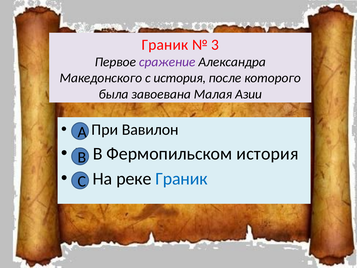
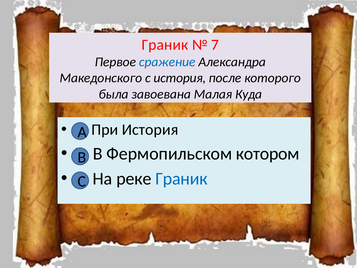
3: 3 -> 7 (215, 45)
сражение colour: purple -> blue (167, 62)
Азии: Азии -> Куда (249, 94)
При Вавилон: Вавилон -> История (150, 130)
Фермопильском история: история -> котором (268, 154)
